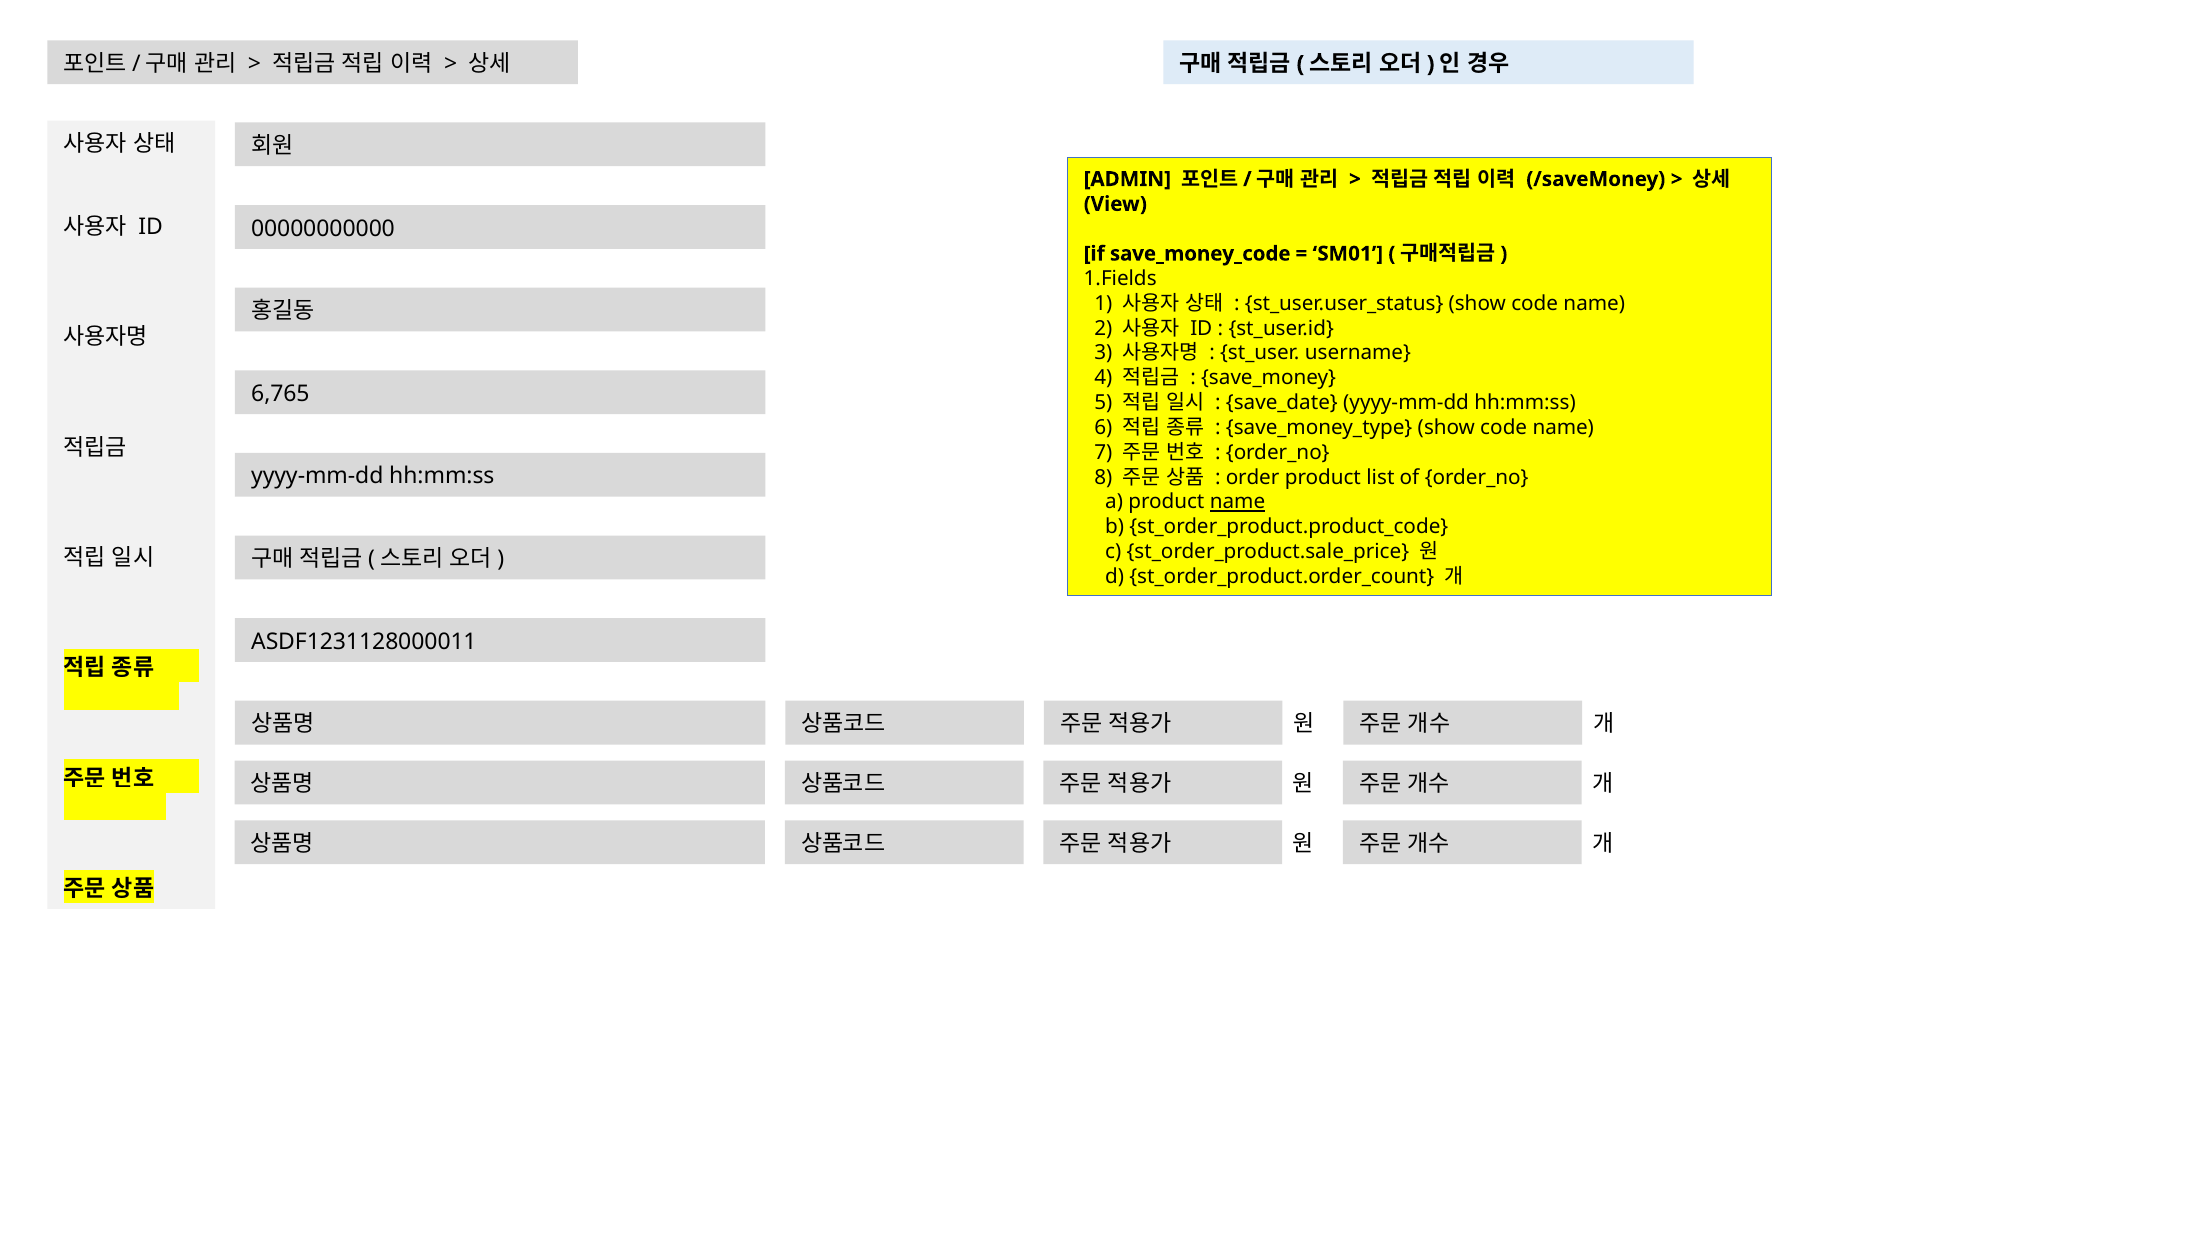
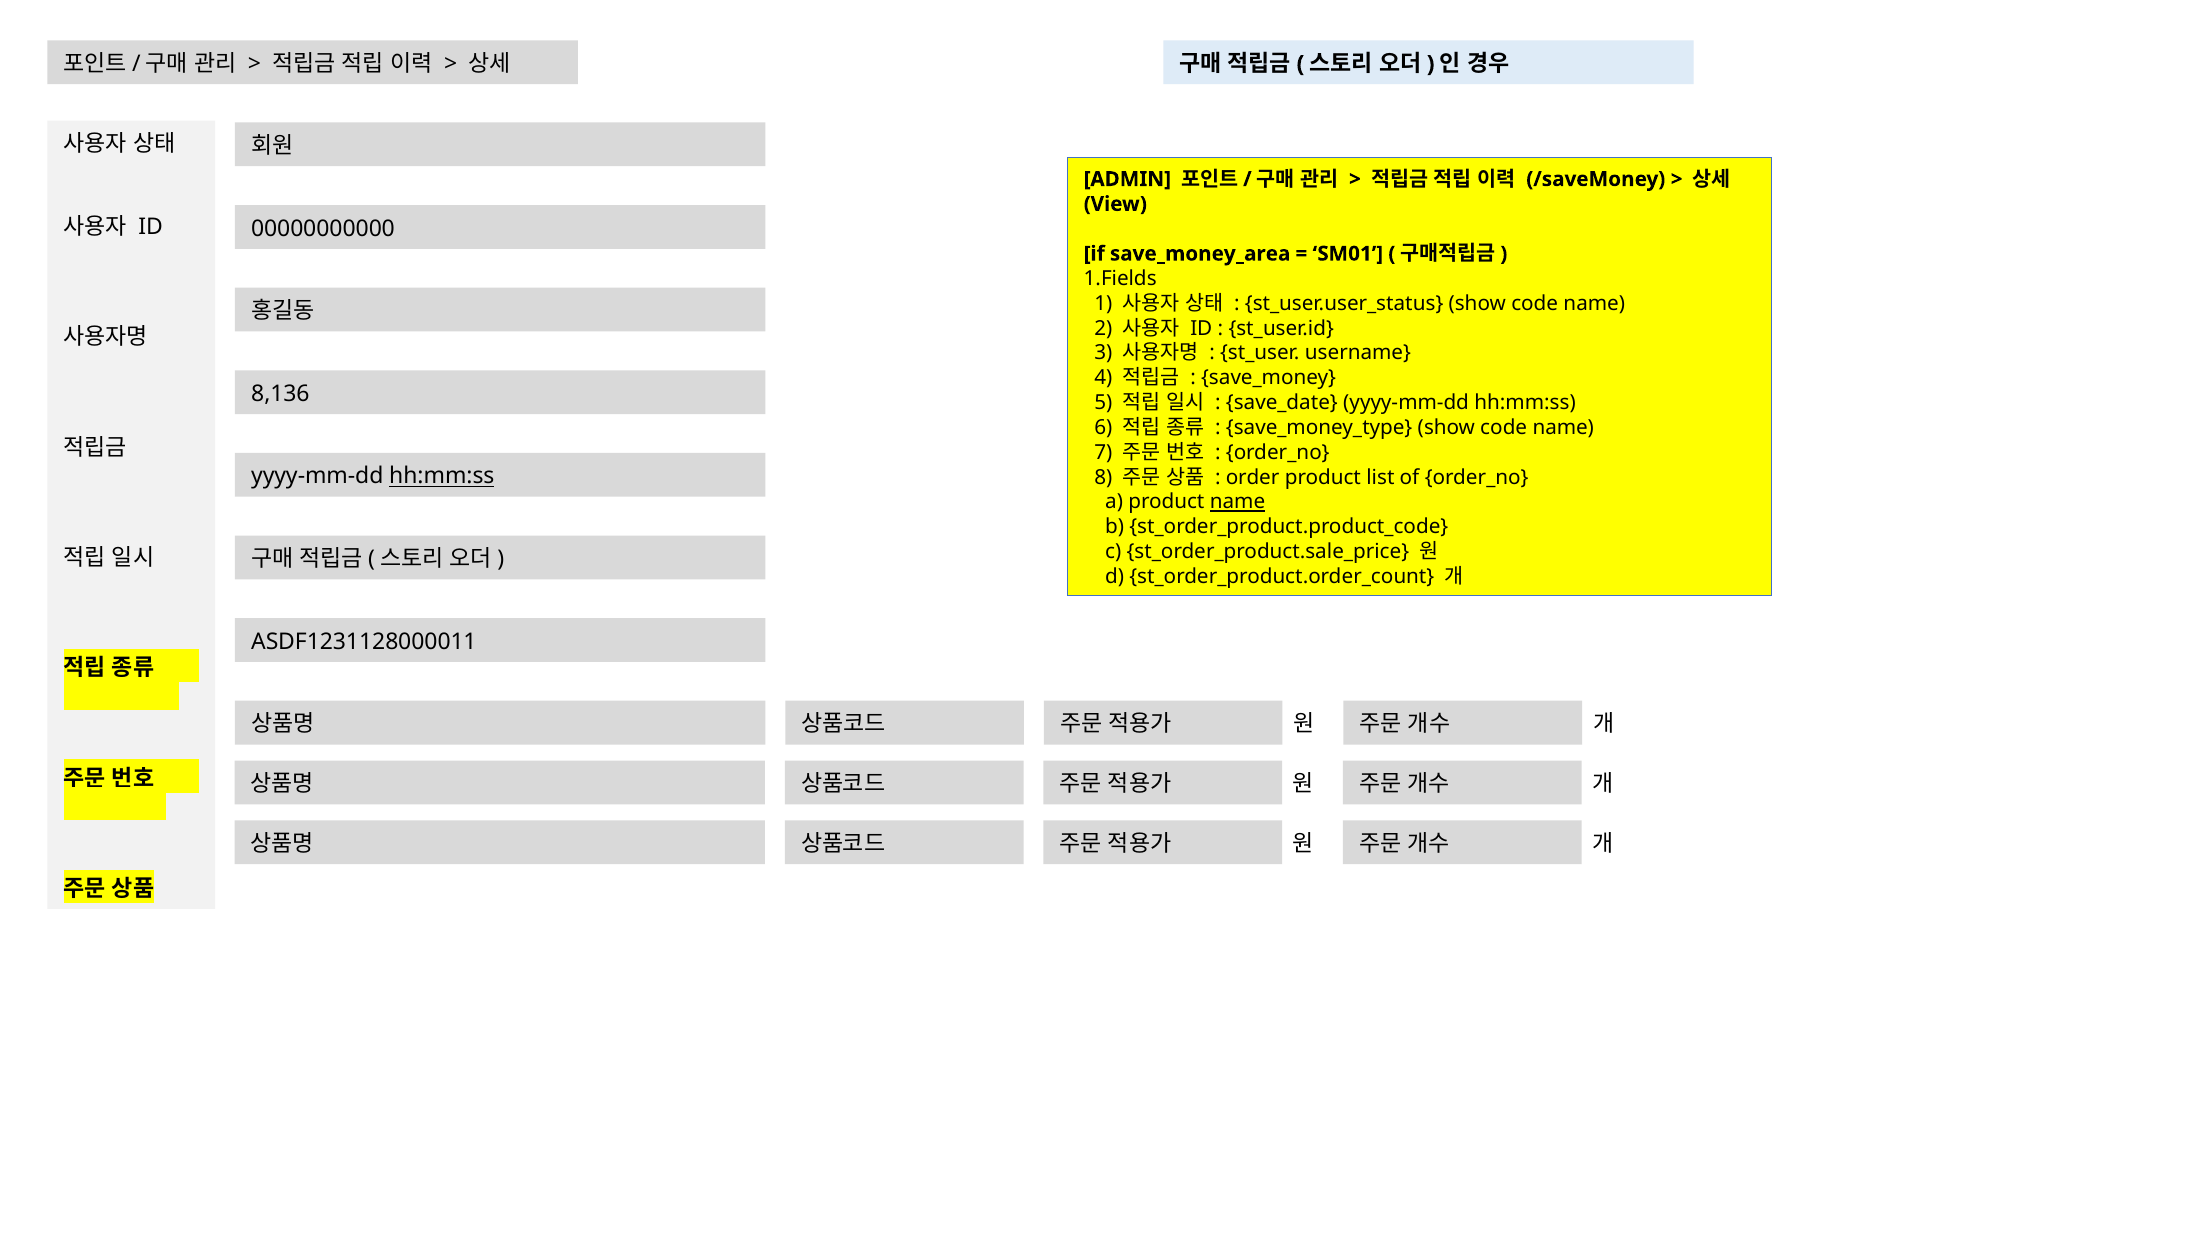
save_money_code: save_money_code -> save_money_area (1200, 254)
6,765: 6,765 -> 8,136 (280, 394)
hh:mm:ss underline: none -> present (442, 476)
